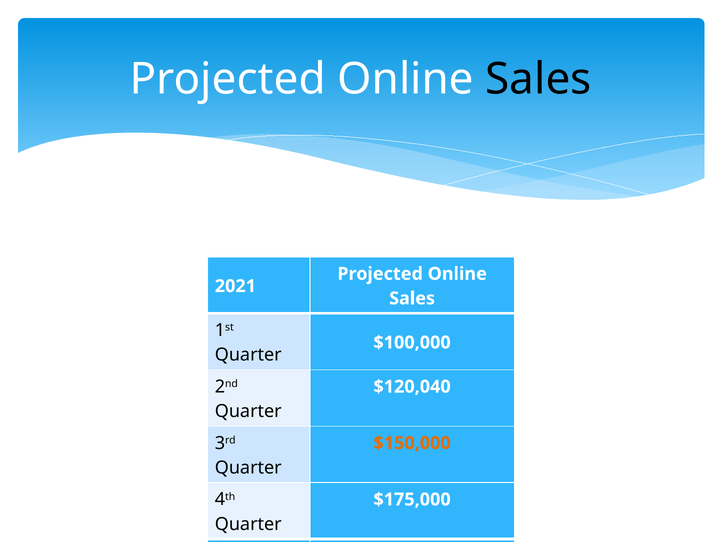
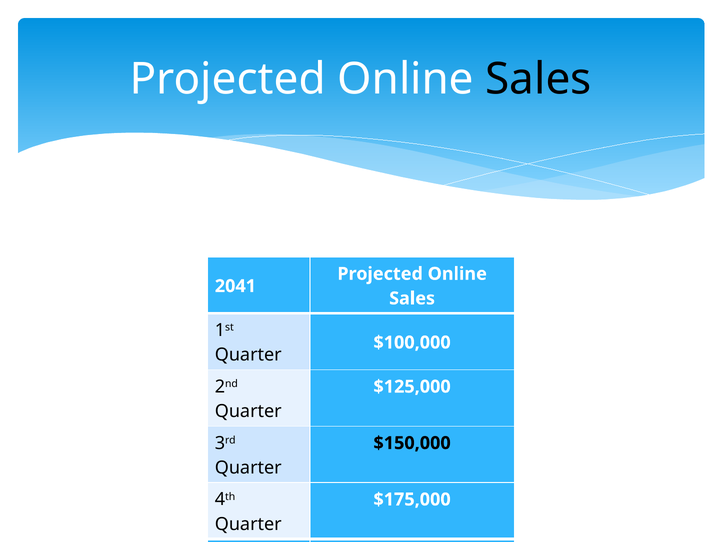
2021: 2021 -> 2041 (235, 286)
$120,040: $120,040 -> $125,000 (412, 386)
$150,000 colour: orange -> black (412, 443)
